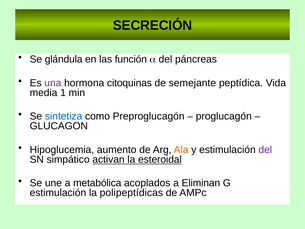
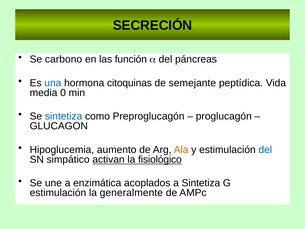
glándula: glándula -> carbono (64, 59)
una colour: purple -> blue (53, 83)
1: 1 -> 0 (63, 93)
del colour: purple -> blue (265, 150)
esteroidal: esteroidal -> fisiológico (160, 159)
metabólica: metabólica -> enzimática (97, 183)
a Eliminan: Eliminan -> Sintetiza (201, 183)
polipeptídicas: polipeptídicas -> generalmente (131, 193)
